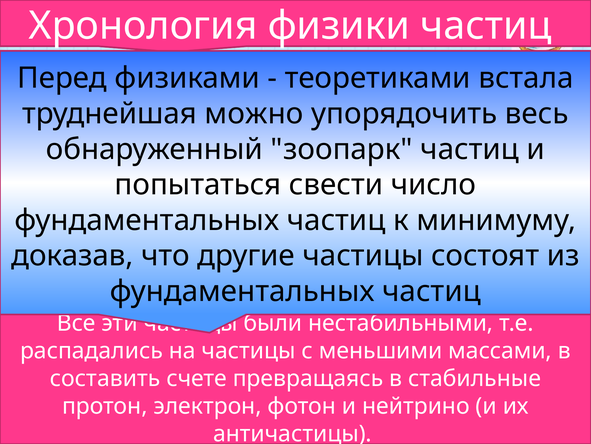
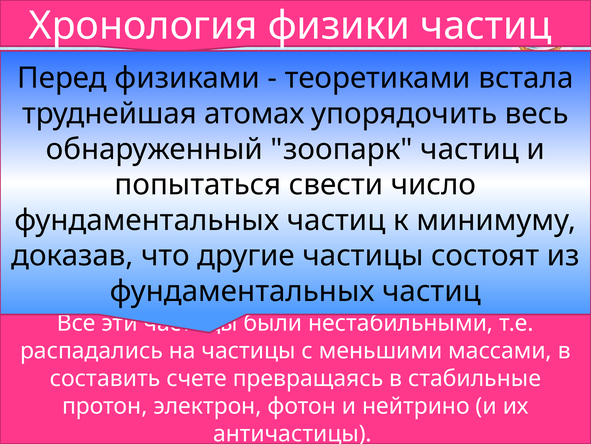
можно: можно -> атомах (254, 114)
